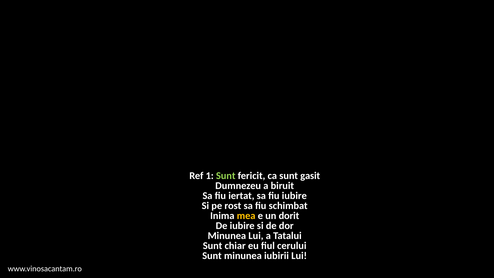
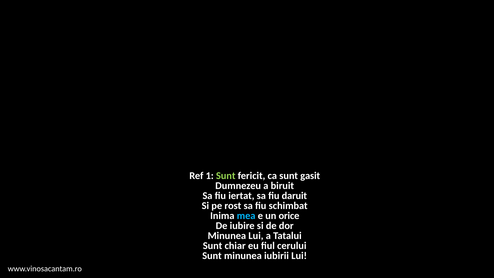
fiu iubire: iubire -> daruit (294, 196)
mea colour: yellow -> light blue (246, 216)
dorit: dorit -> orice (289, 216)
